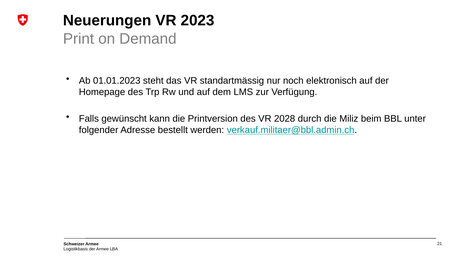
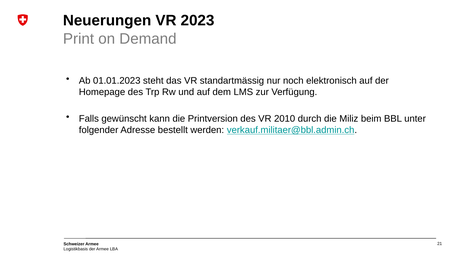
2028: 2028 -> 2010 (285, 118)
